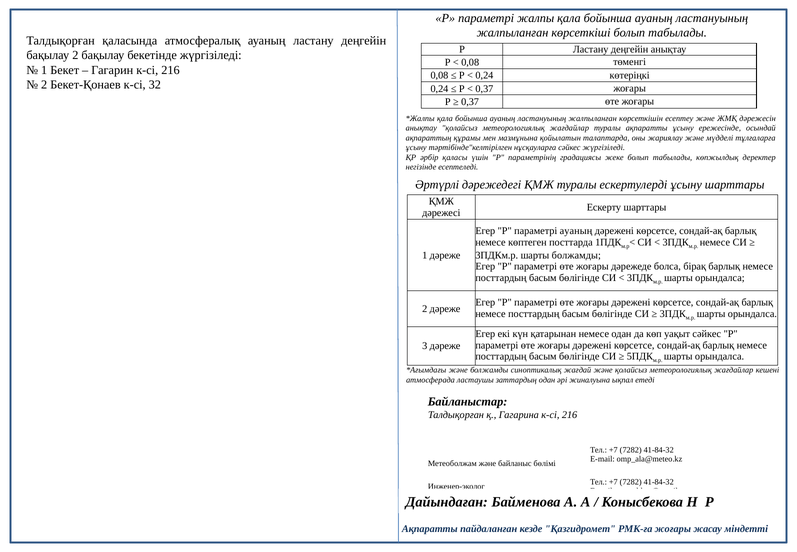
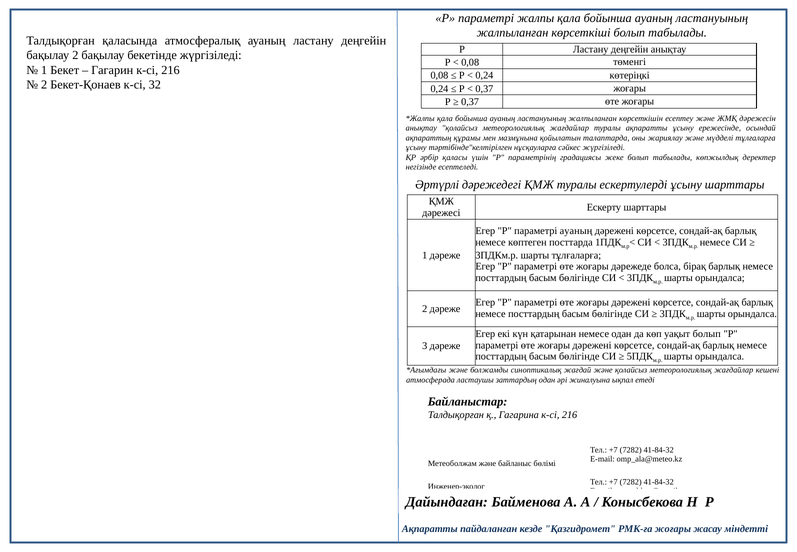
шарты болжамды: болжамды -> тұлғаларға (576, 255)
уақыт сәйкес: сәйкес -> болып (707, 334)
